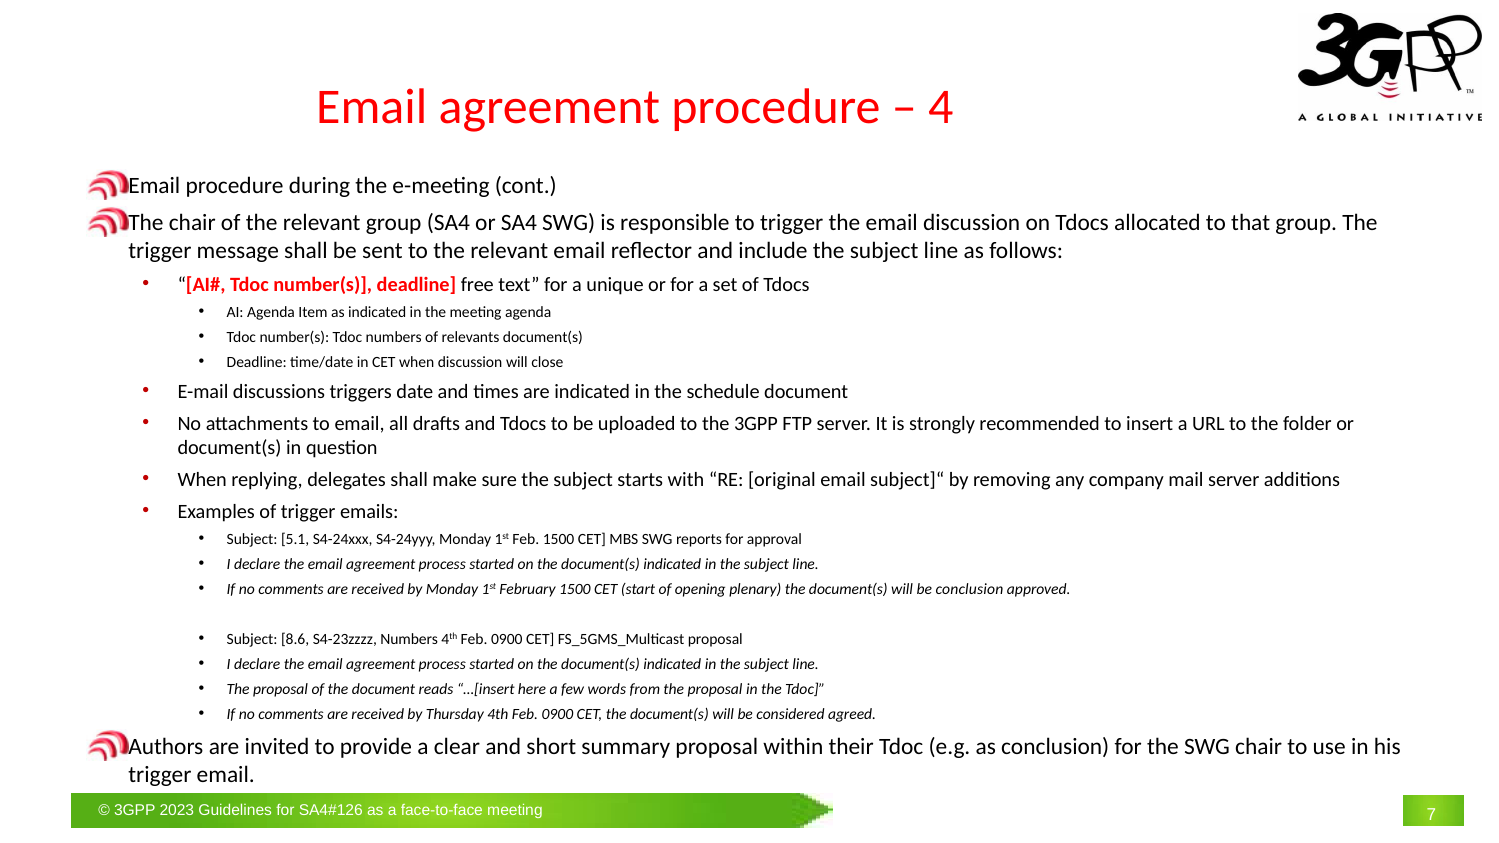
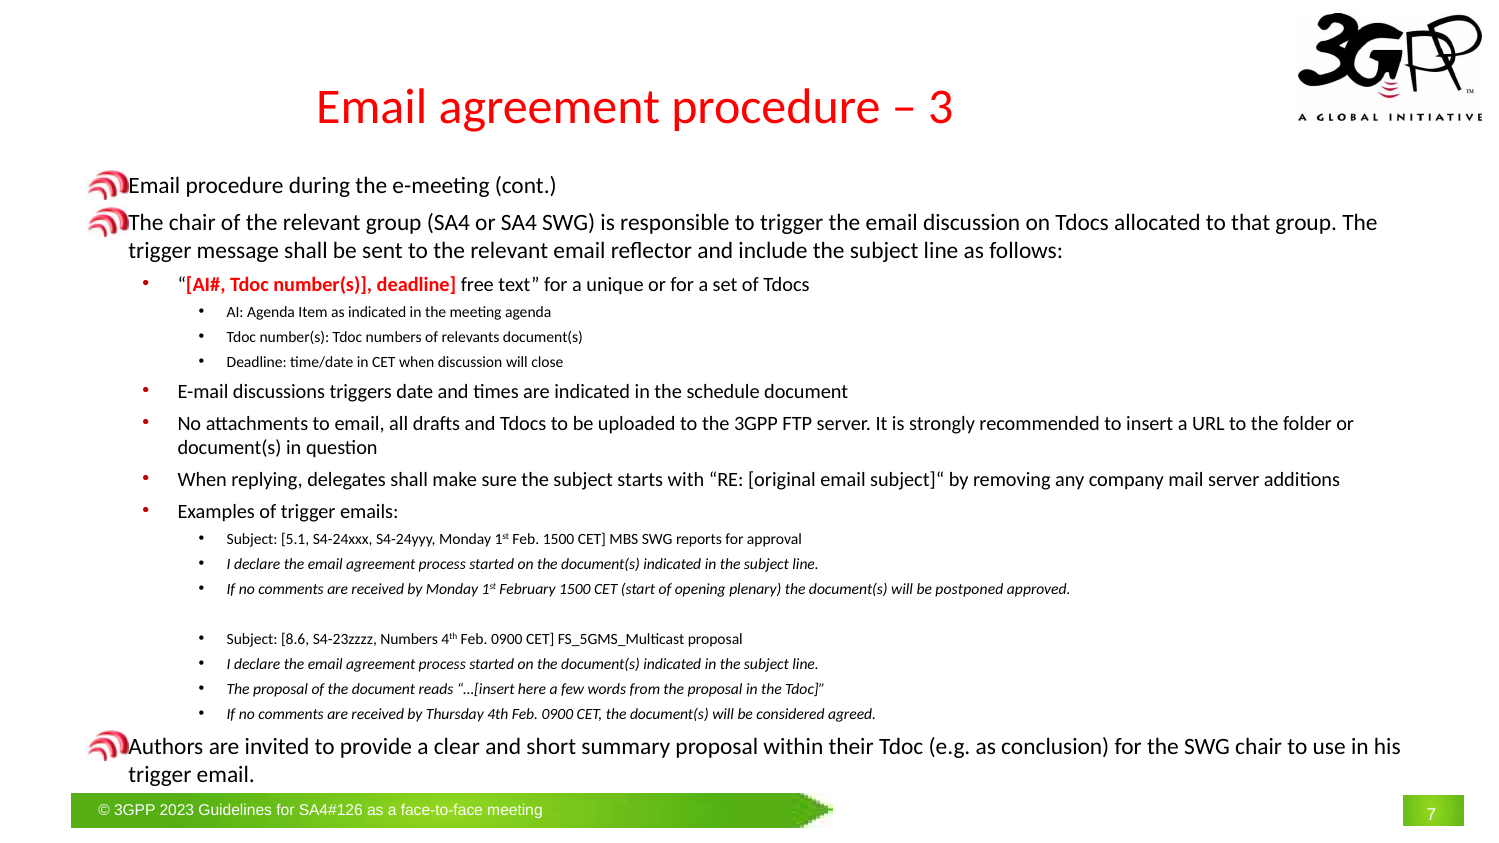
4: 4 -> 3 (941, 107)
be conclusion: conclusion -> postponed (969, 589)
